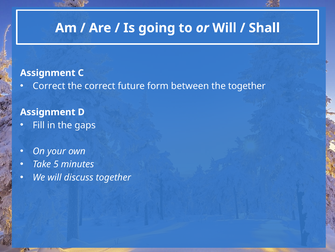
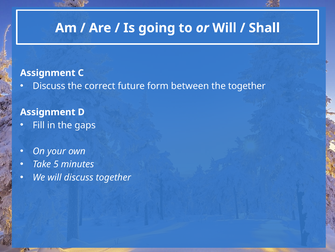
Correct: Correct -> Discuss (49, 86)
